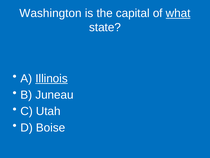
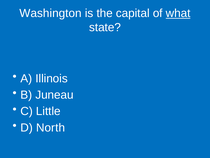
Illinois underline: present -> none (52, 78)
Utah: Utah -> Little (48, 111)
Boise: Boise -> North (51, 127)
